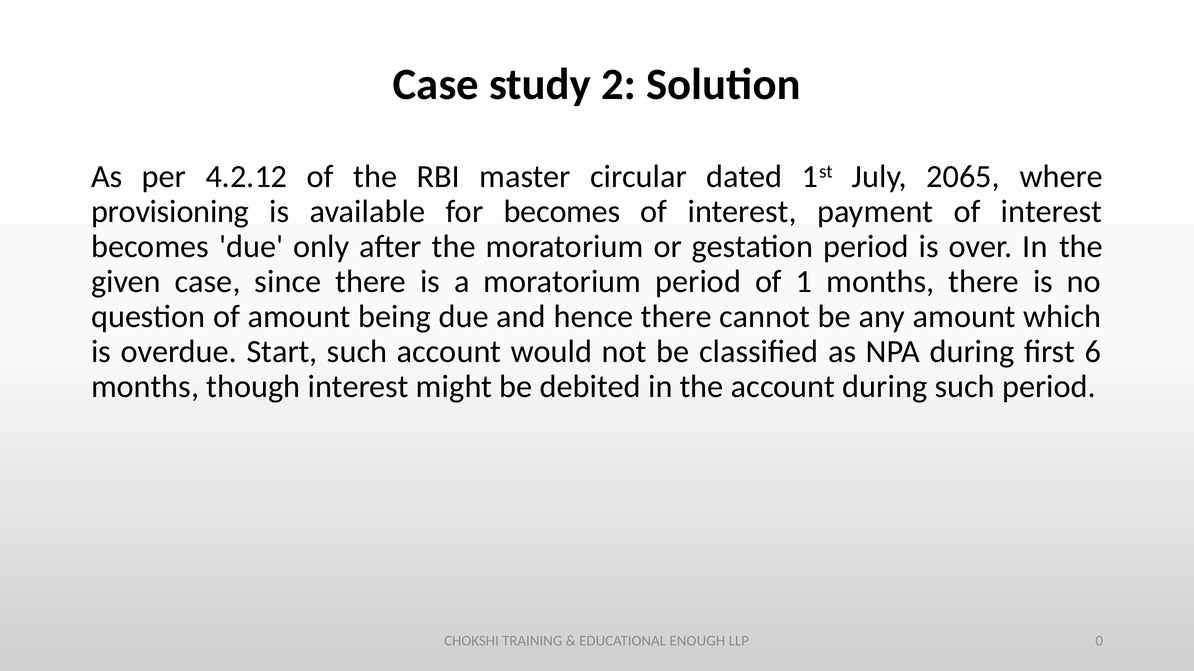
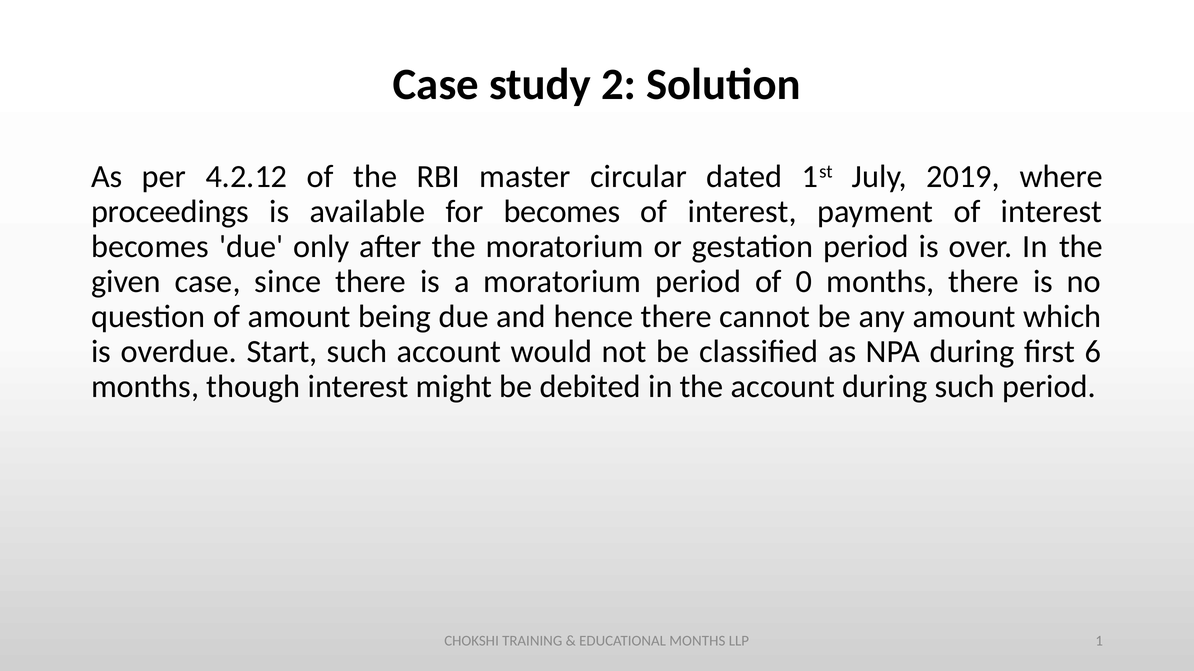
2065: 2065 -> 2019 (963, 177)
provisioning: provisioning -> proceedings (170, 212)
1: 1 -> 0 (804, 282)
EDUCATIONAL ENOUGH: ENOUGH -> MONTHS (697, 641)
0: 0 -> 1 (1099, 641)
